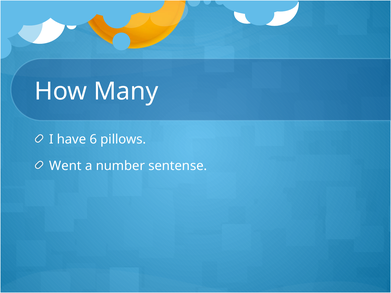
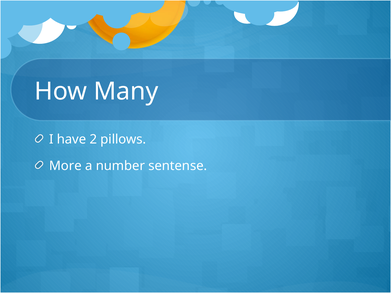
6: 6 -> 2 (93, 139)
Went: Went -> More (65, 166)
